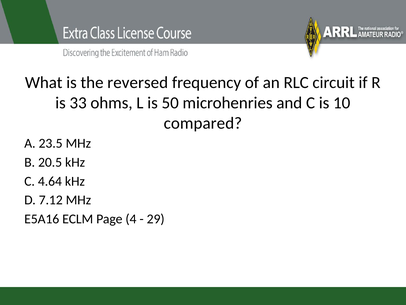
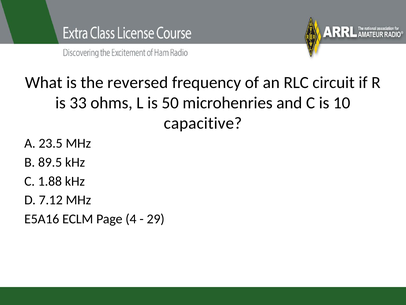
compared: compared -> capacitive (203, 123)
20.5: 20.5 -> 89.5 (50, 162)
4.64: 4.64 -> 1.88 (50, 181)
